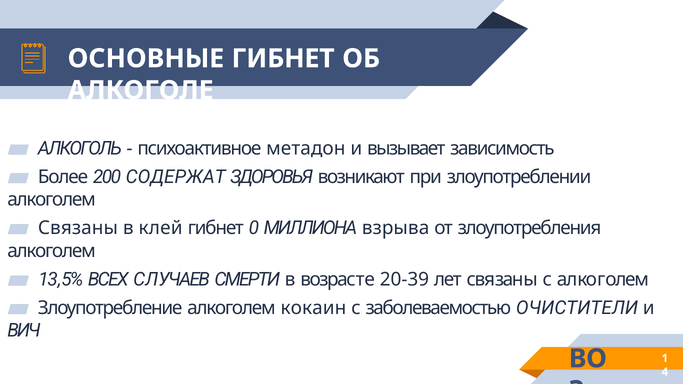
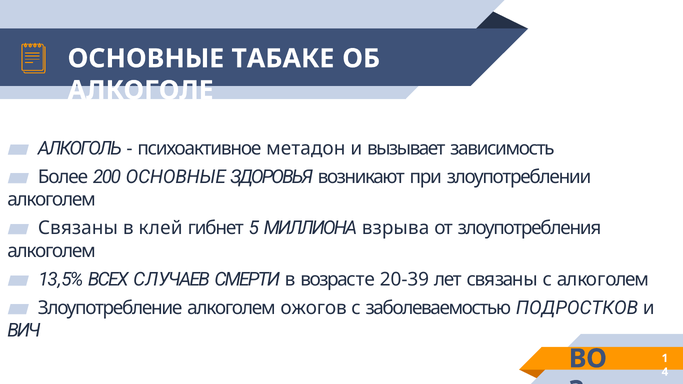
ОСНОВНЫЕ ГИБНЕТ: ГИБНЕТ -> ТАБАКЕ (283, 59)
200 СОДЕРЖАТ: СОДЕРЖАТ -> ОСНОВНЫЕ (176, 177)
0: 0 -> 5 (254, 228)
кокаин: кокаин -> ожогов (314, 308)
ОЧИСТИТЕЛИ: ОЧИСТИТЕЛИ -> ПОДРОСТКОВ (577, 308)
